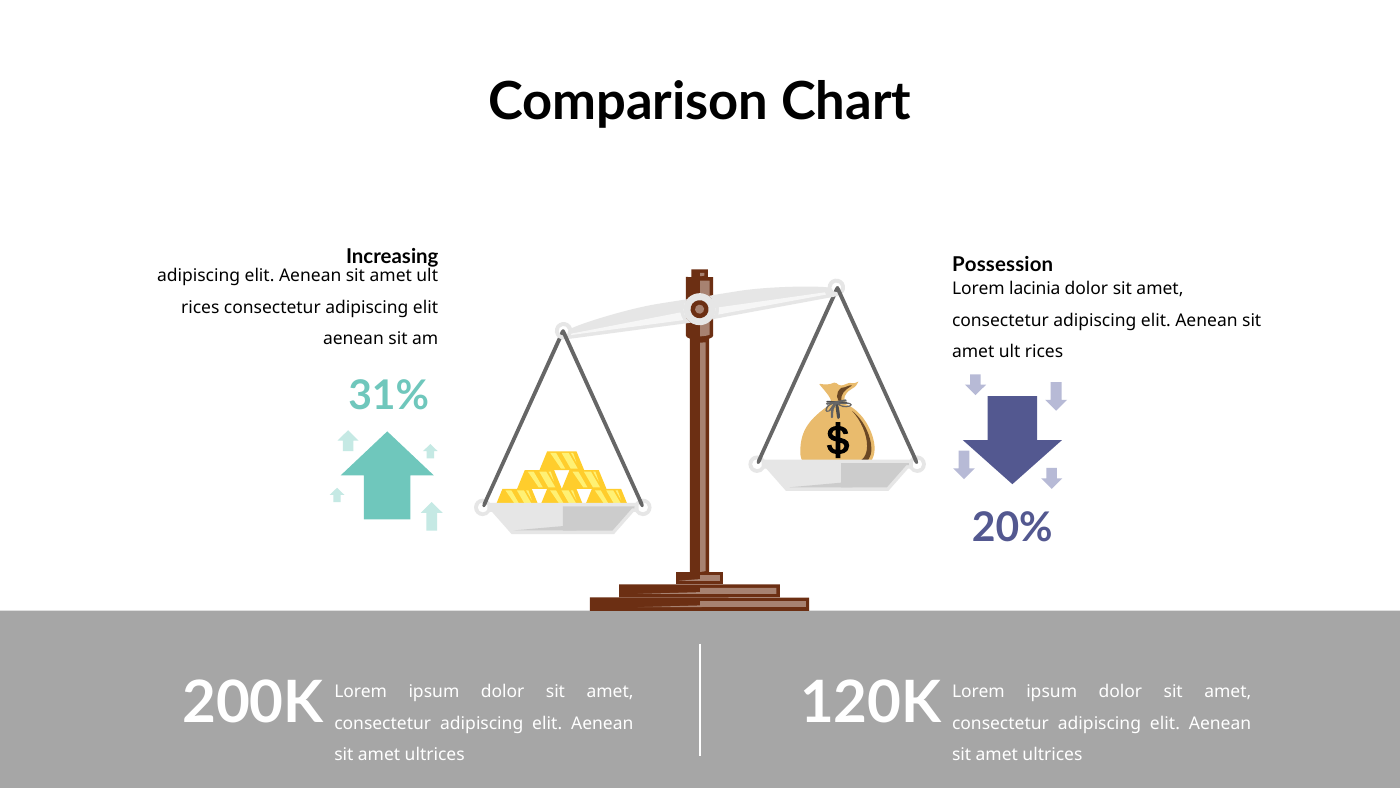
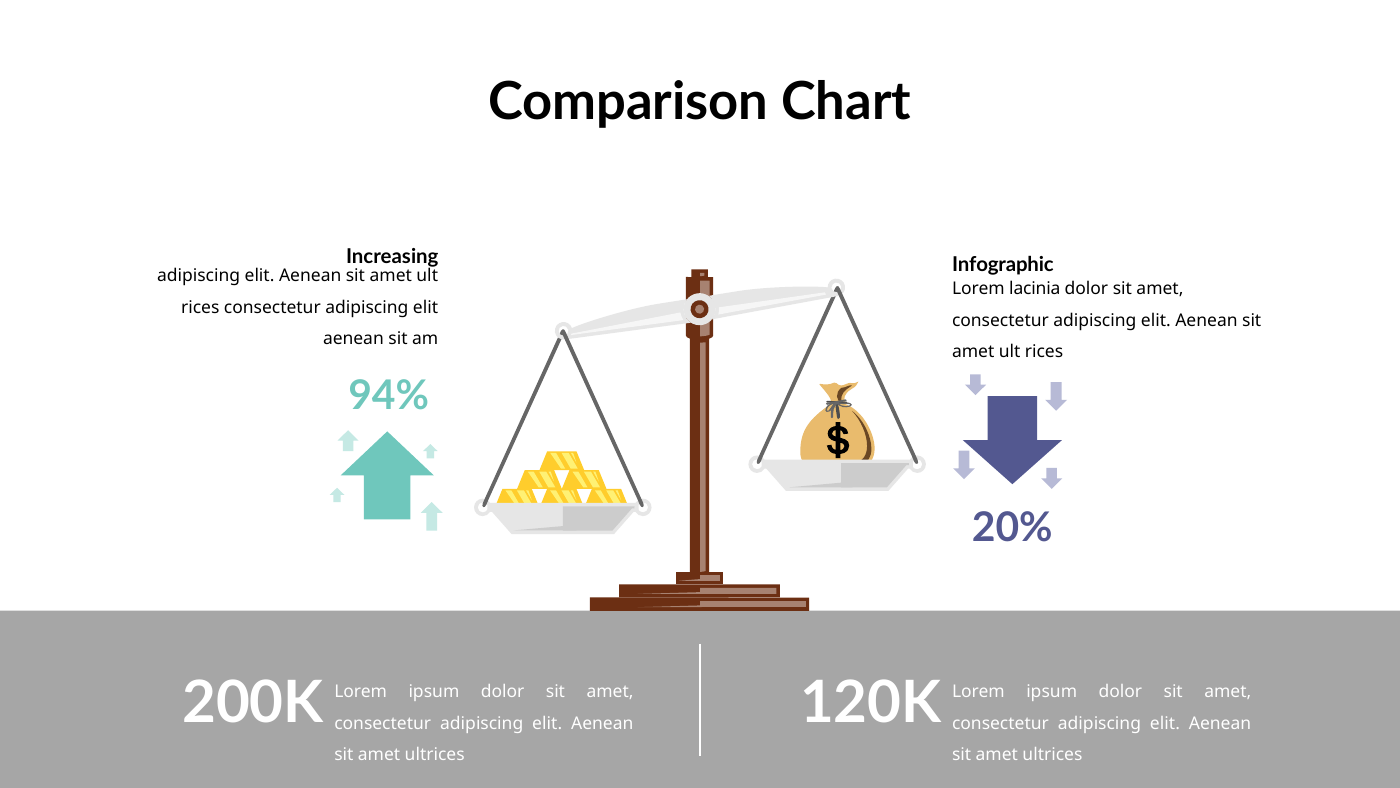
Possession: Possession -> Infographic (1003, 265)
31%: 31% -> 94% (389, 396)
